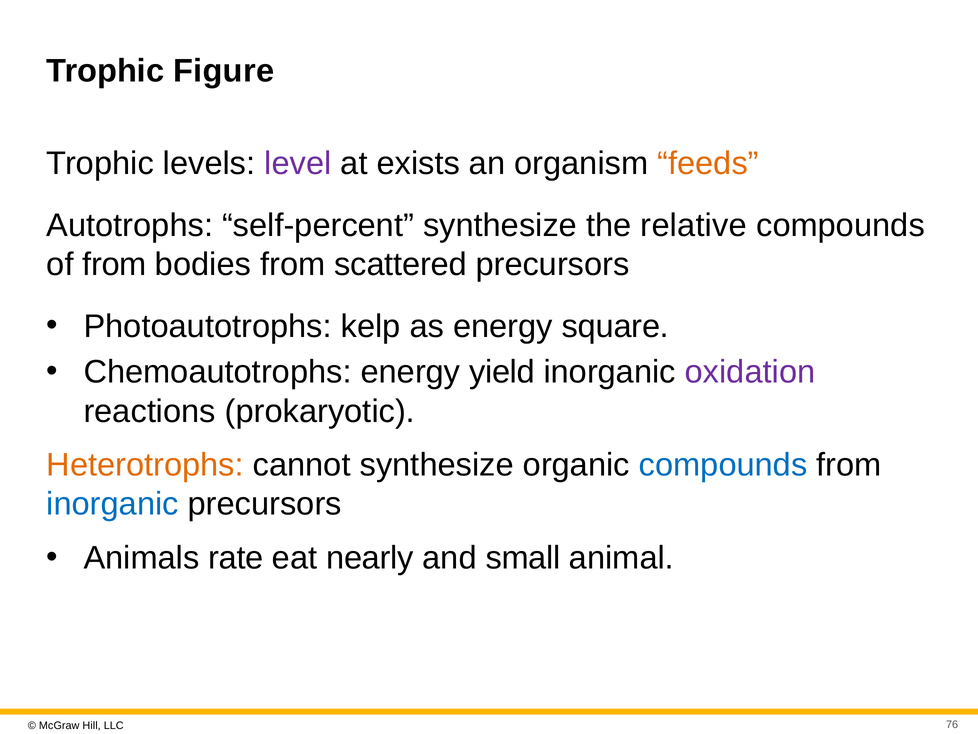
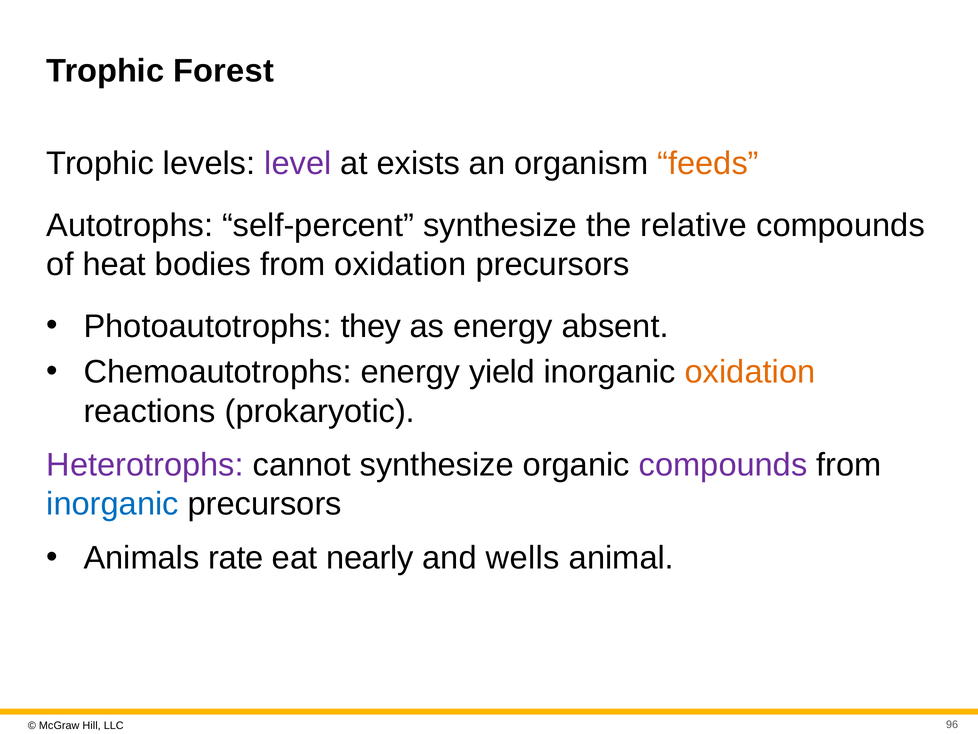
Figure: Figure -> Forest (224, 71)
of from: from -> heat (114, 264)
from scattered: scattered -> oxidation (400, 264)
kelp: kelp -> they (371, 326)
square: square -> absent (615, 326)
oxidation colour: purple -> orange (750, 372)
Heterotrophs colour: orange -> purple (145, 465)
compounds colour: blue -> purple (723, 465)
small: small -> wells (523, 558)
76: 76 -> 96 (952, 724)
